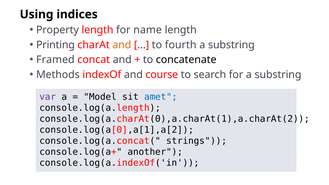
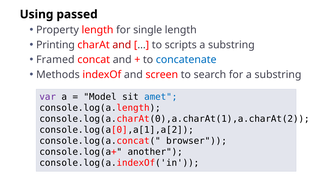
indices: indices -> passed (77, 14)
name: name -> single (148, 30)
and colour: orange -> red (122, 45)
fourth: fourth -> scripts (181, 45)
concatenate colour: black -> blue (186, 60)
course: course -> screen (162, 75)
strings: strings -> browser (196, 141)
